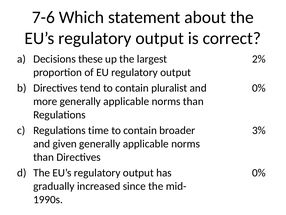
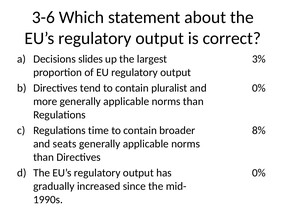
7-6: 7-6 -> 3-6 (43, 17)
these: these -> slides (91, 59)
2%: 2% -> 3% (259, 59)
3%: 3% -> 8% (259, 130)
given: given -> seats (65, 144)
